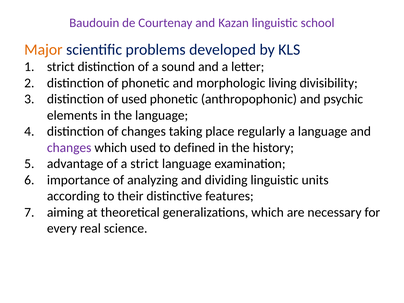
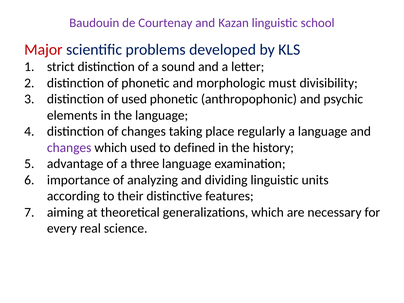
Major colour: orange -> red (43, 49)
living: living -> must (282, 83)
a strict: strict -> three (145, 164)
